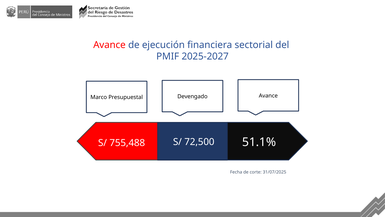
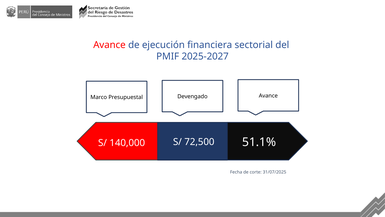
755,488: 755,488 -> 140,000 (127, 143)
